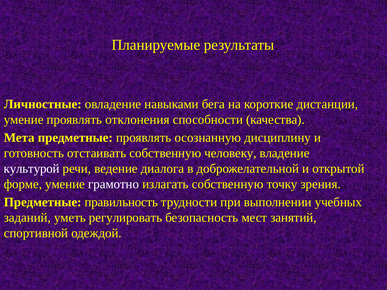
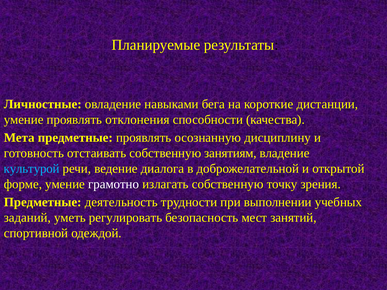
человеку: человеку -> занятиям (230, 153)
культурой colour: white -> light blue (32, 169)
правильность: правильность -> деятельность (121, 202)
